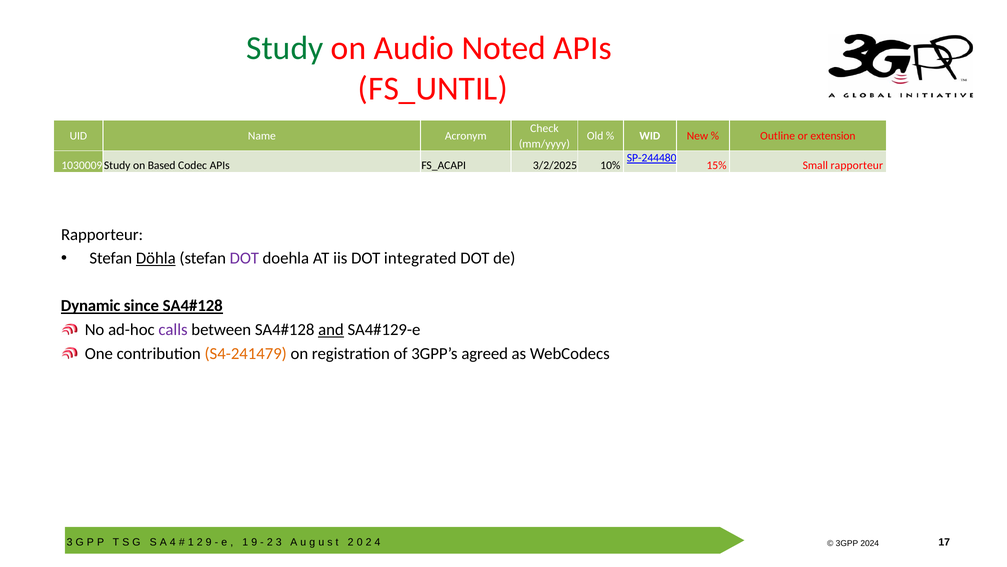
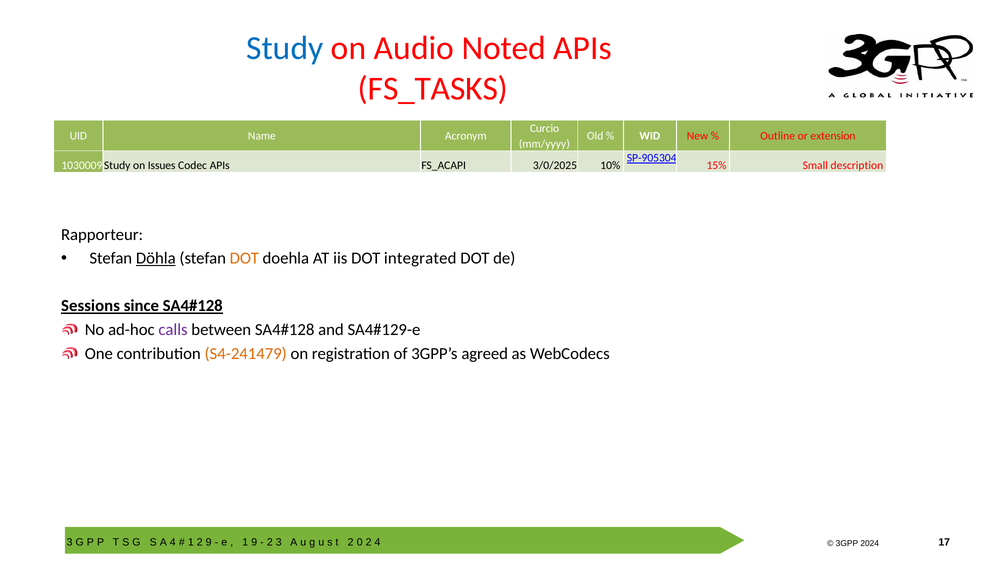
Study colour: green -> blue (285, 48)
FS_UNTIL: FS_UNTIL -> FS_TASKS (433, 89)
Check: Check -> Curcio (544, 128)
SP-244480: SP-244480 -> SP-905304 (652, 158)
Based: Based -> Issues (162, 165)
3/2/2025: 3/2/2025 -> 3/0/2025 (555, 165)
Small rapporteur: rapporteur -> description (857, 165)
DOT colour: purple -> orange (244, 258)
Dynamic: Dynamic -> Sessions (90, 306)
and underline: present -> none (331, 329)
